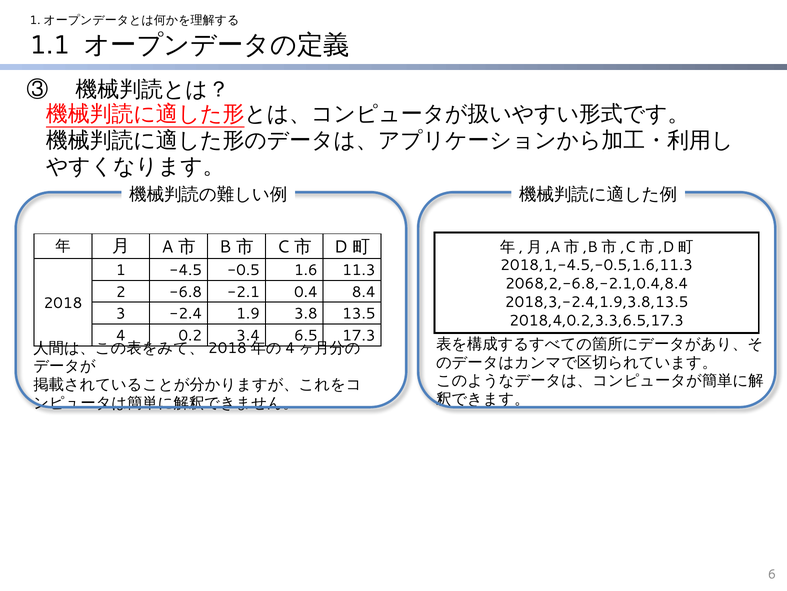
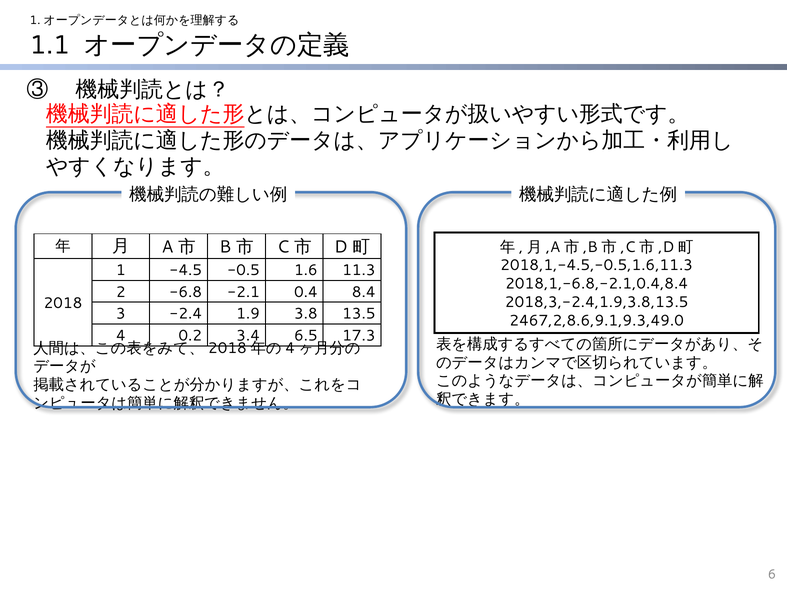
2068,2,-6.8,-2.1,0.4,8.4: 2068,2,-6.8,-2.1,0.4,8.4 -> 2018,1,-6.8,-2.1,0.4,8.4 (597, 283)
2018,4,0.2,3.3,6.5,17.3: 2018,4,0.2,3.3,6.5,17.3 -> 2467,2,8.6,9.1,9.3,49.0 (597, 320)
